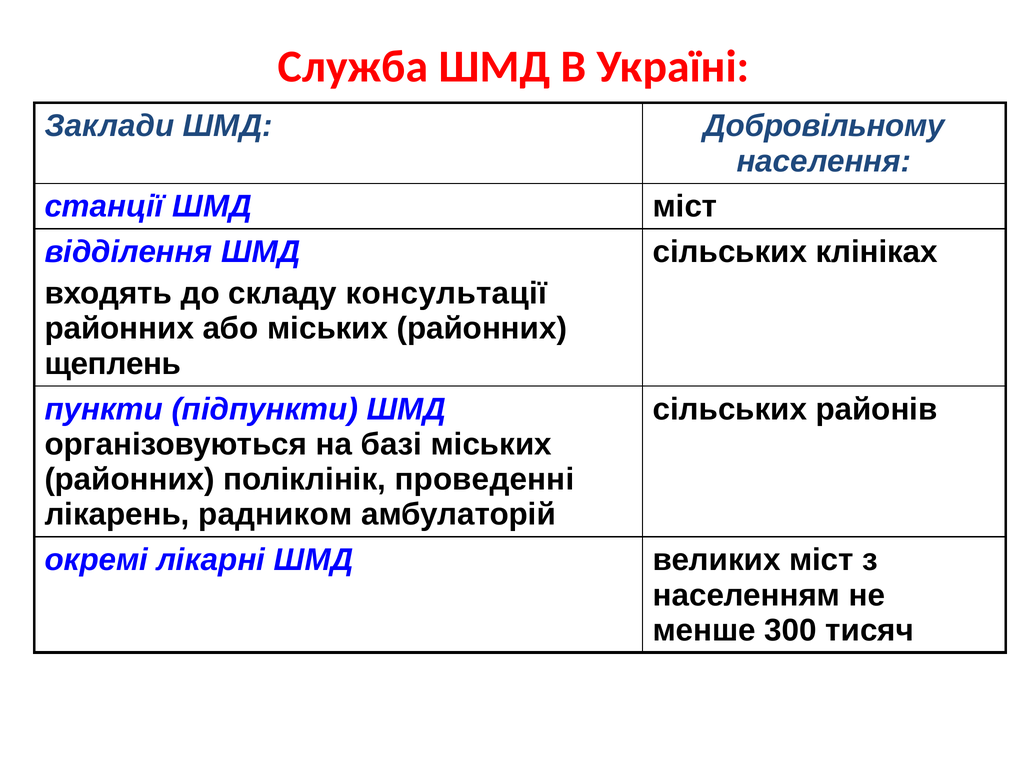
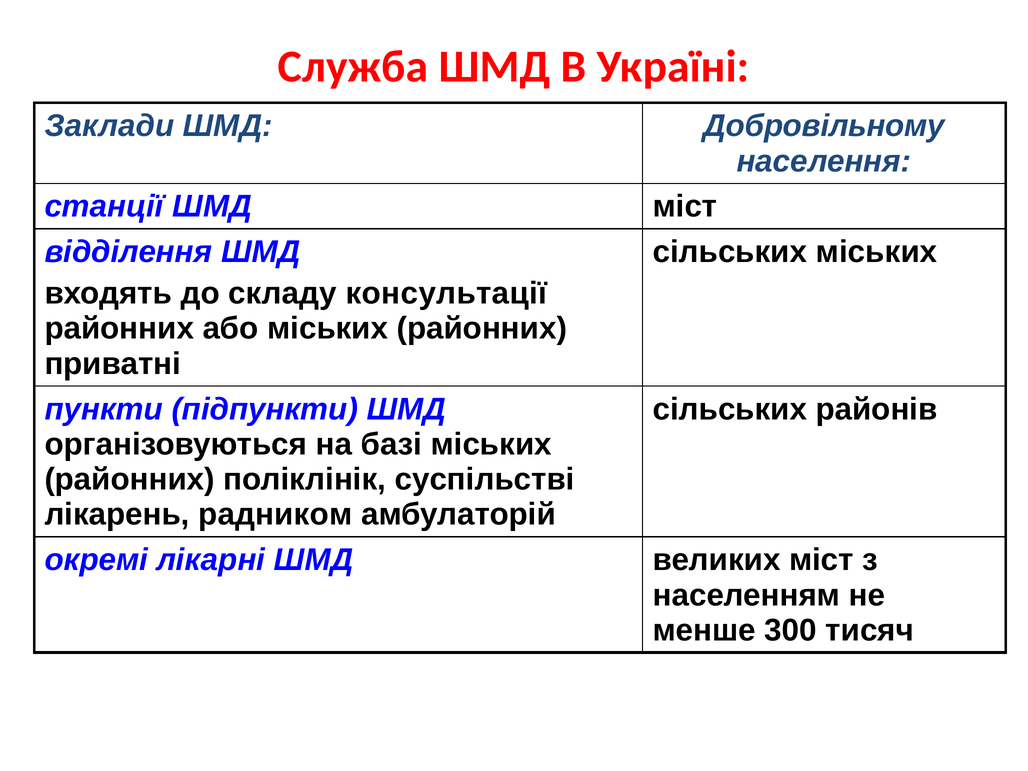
сільських клініках: клініках -> міських (877, 252)
щеплень: щеплень -> приватні (113, 364)
проведенні: проведенні -> суспільстві (485, 479)
